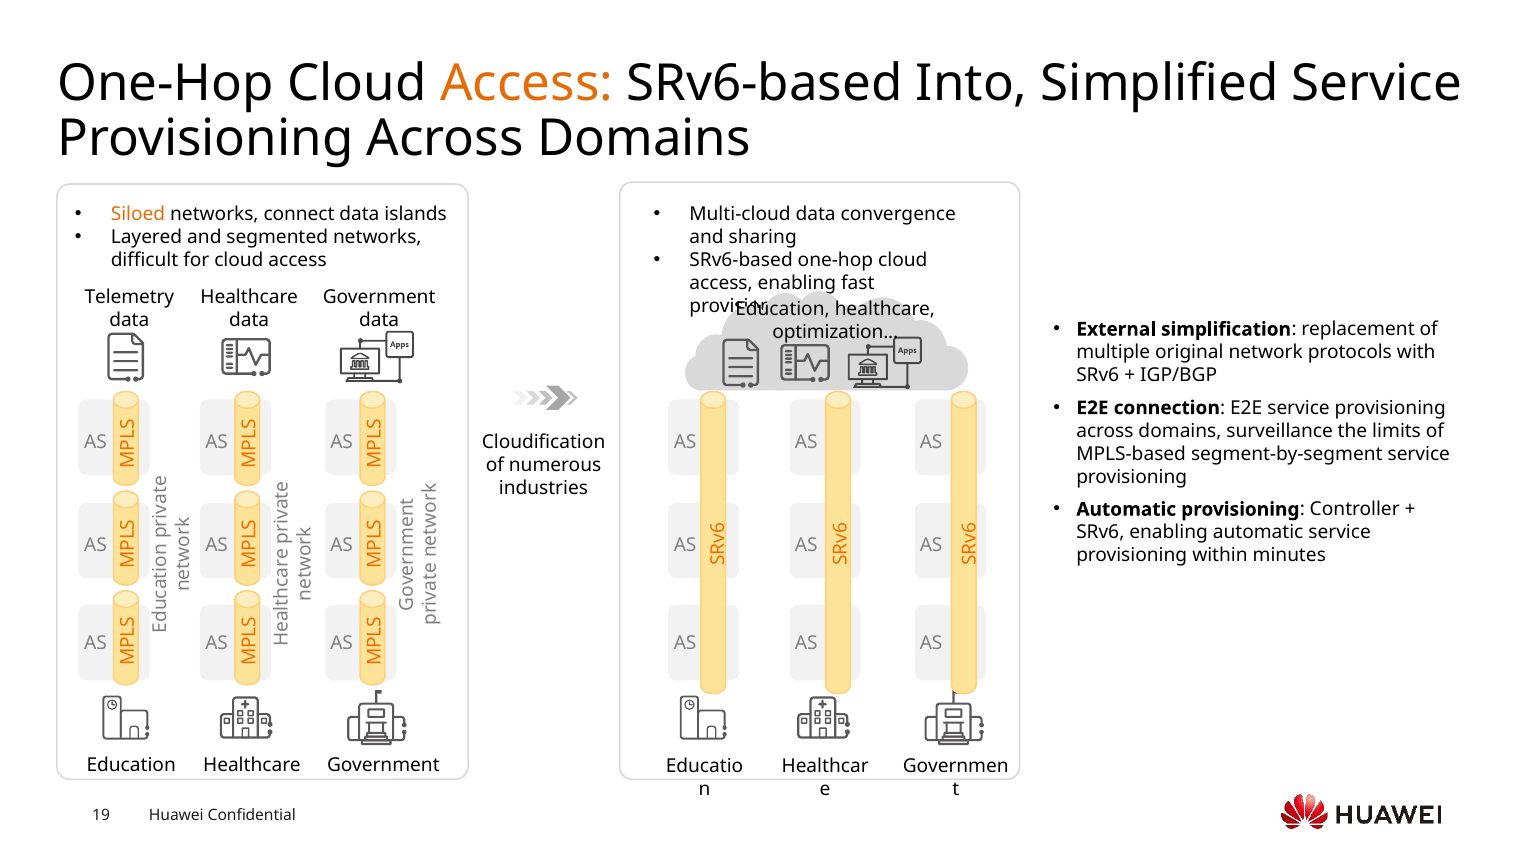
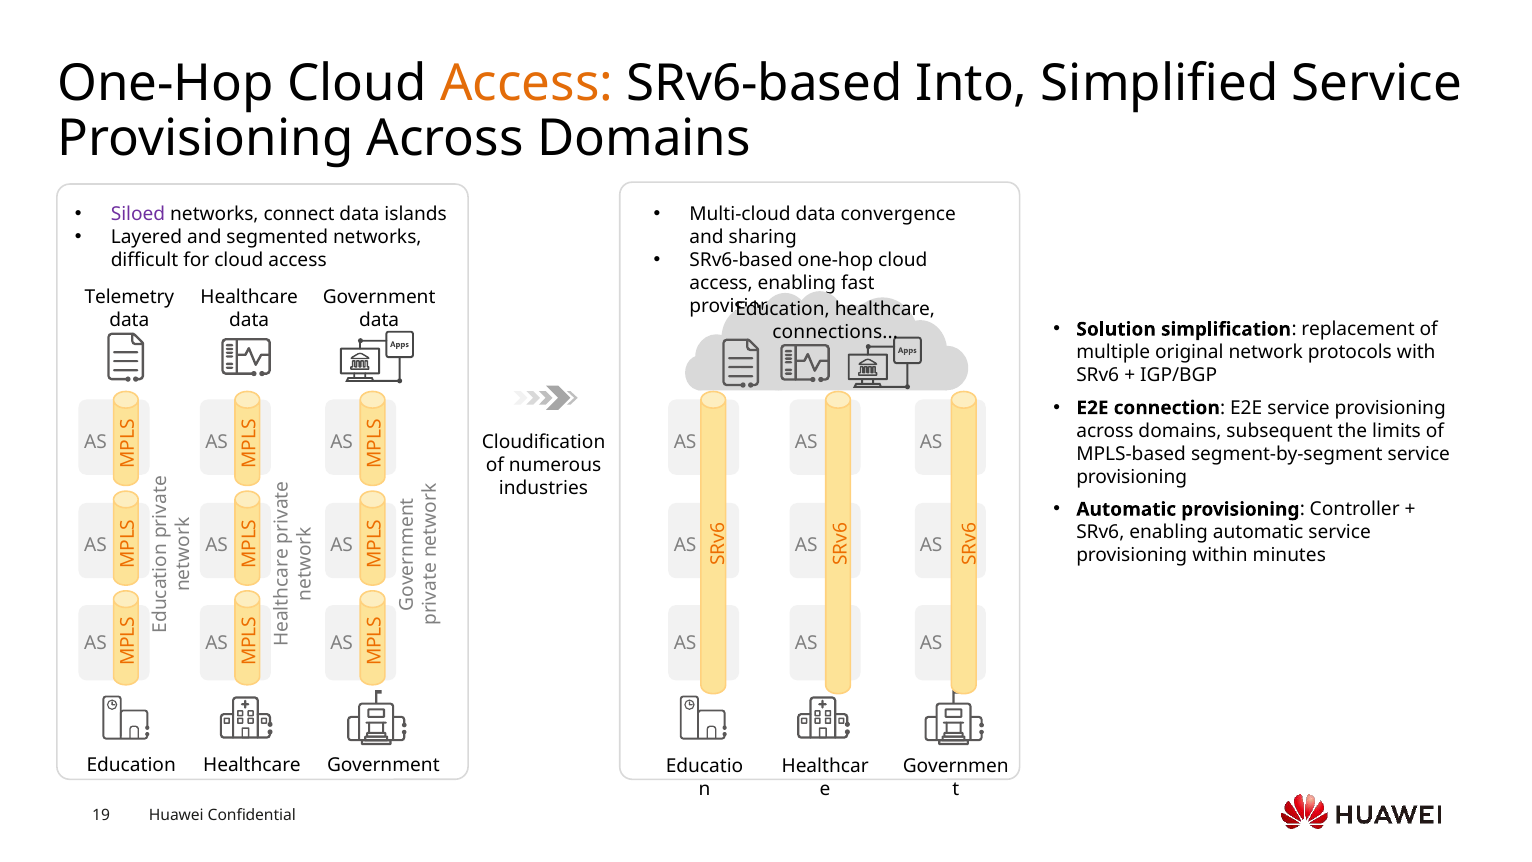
Siloed colour: orange -> purple (138, 214)
External: External -> Solution (1116, 329)
optimization: optimization -> connections (835, 332)
surveillance: surveillance -> subsequent (1280, 431)
